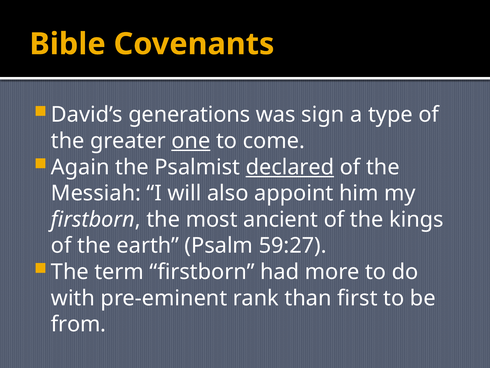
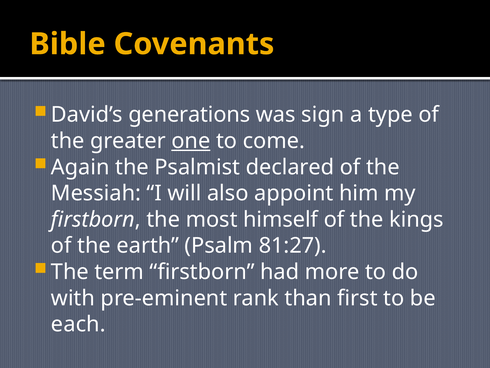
declared underline: present -> none (290, 167)
ancient: ancient -> himself (281, 219)
59:27: 59:27 -> 81:27 (293, 245)
from: from -> each (78, 324)
